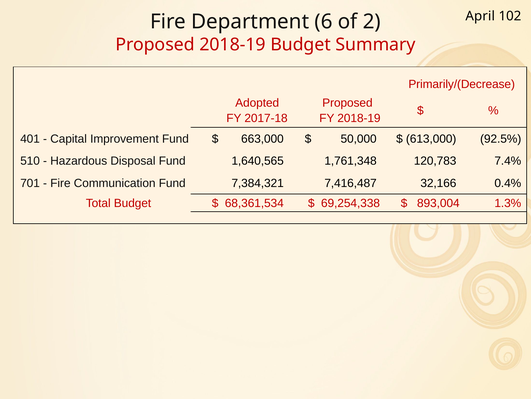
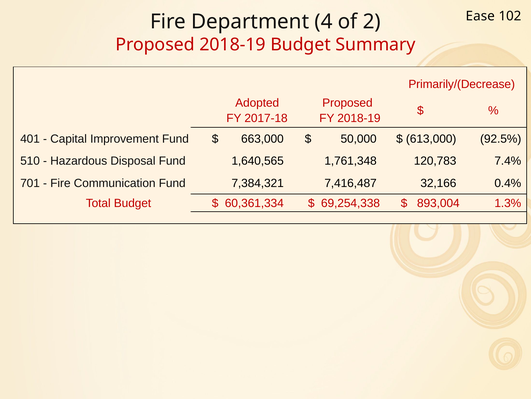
April: April -> Ease (480, 16)
6: 6 -> 4 (323, 22)
68,361,534: 68,361,534 -> 60,361,334 (254, 203)
